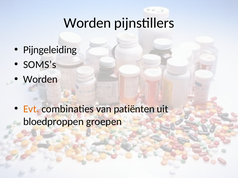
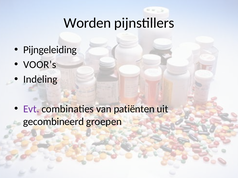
SOMS’s: SOMS’s -> VOOR’s (40, 65)
Worden: Worden -> Indeling (40, 80)
Evt colour: orange -> purple (31, 109)
bloedproppen: bloedproppen -> gecombineerd (54, 122)
